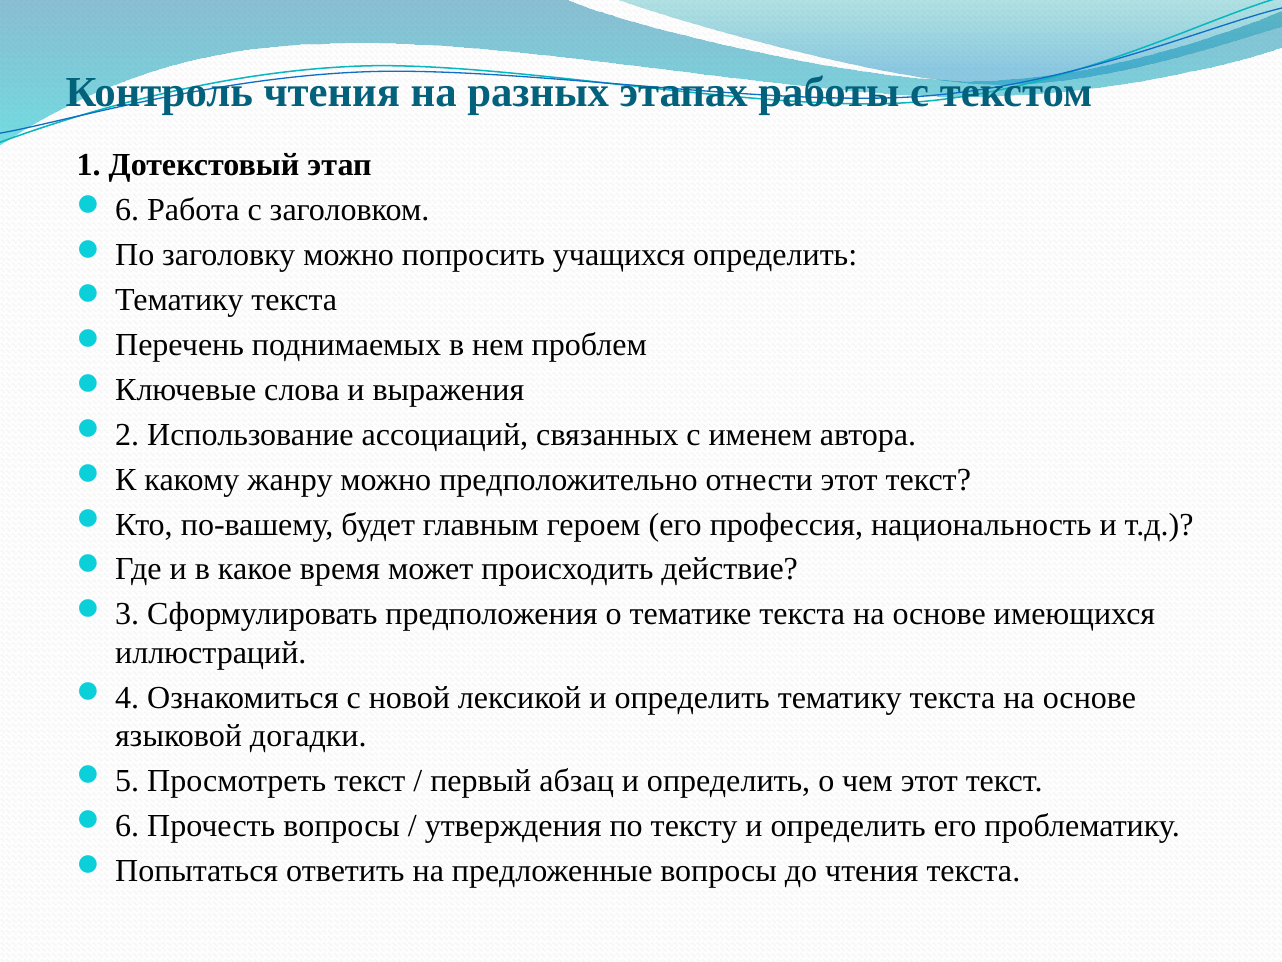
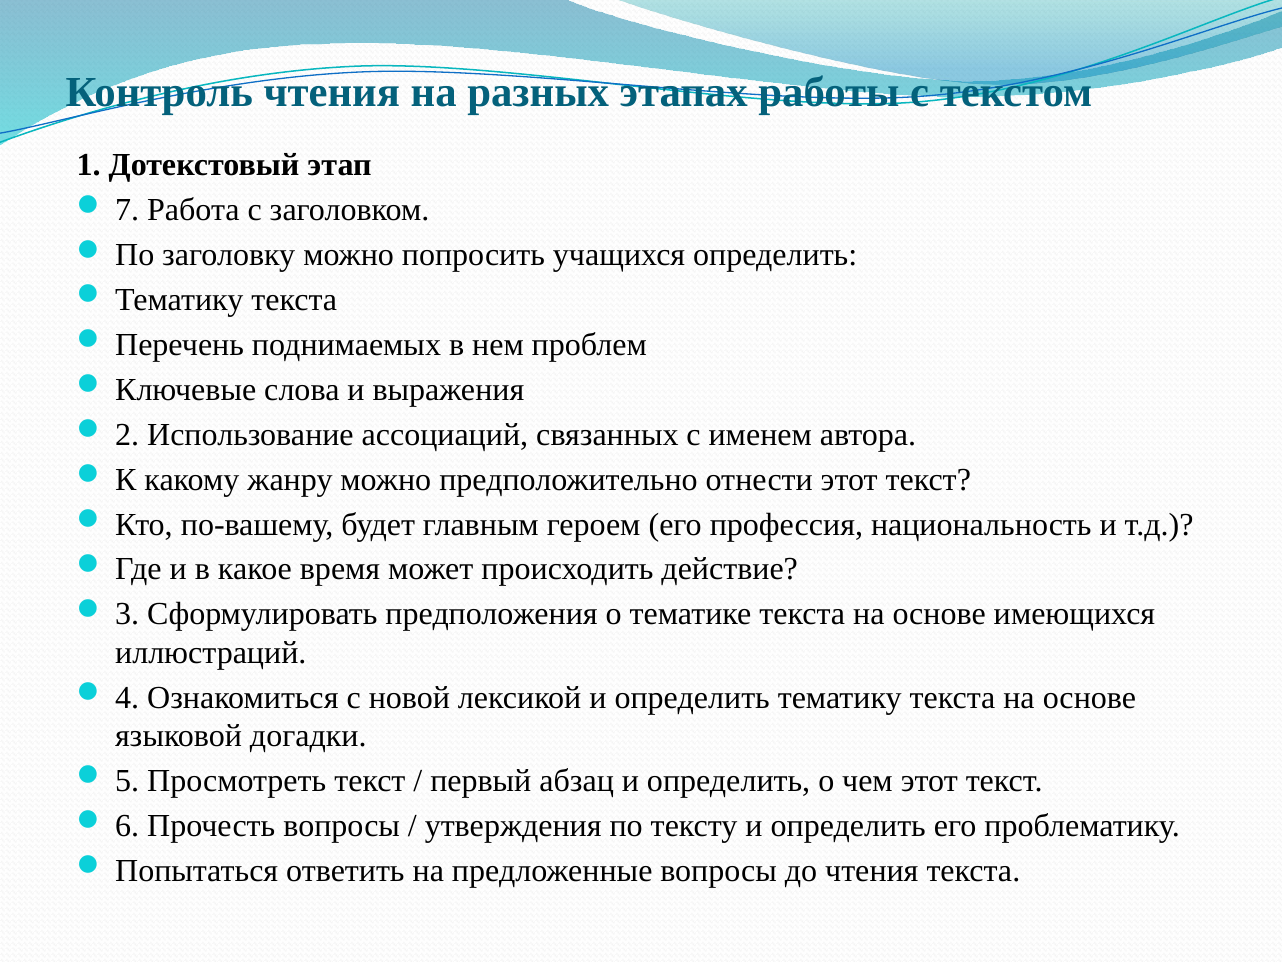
6: 6 -> 7 (127, 210)
